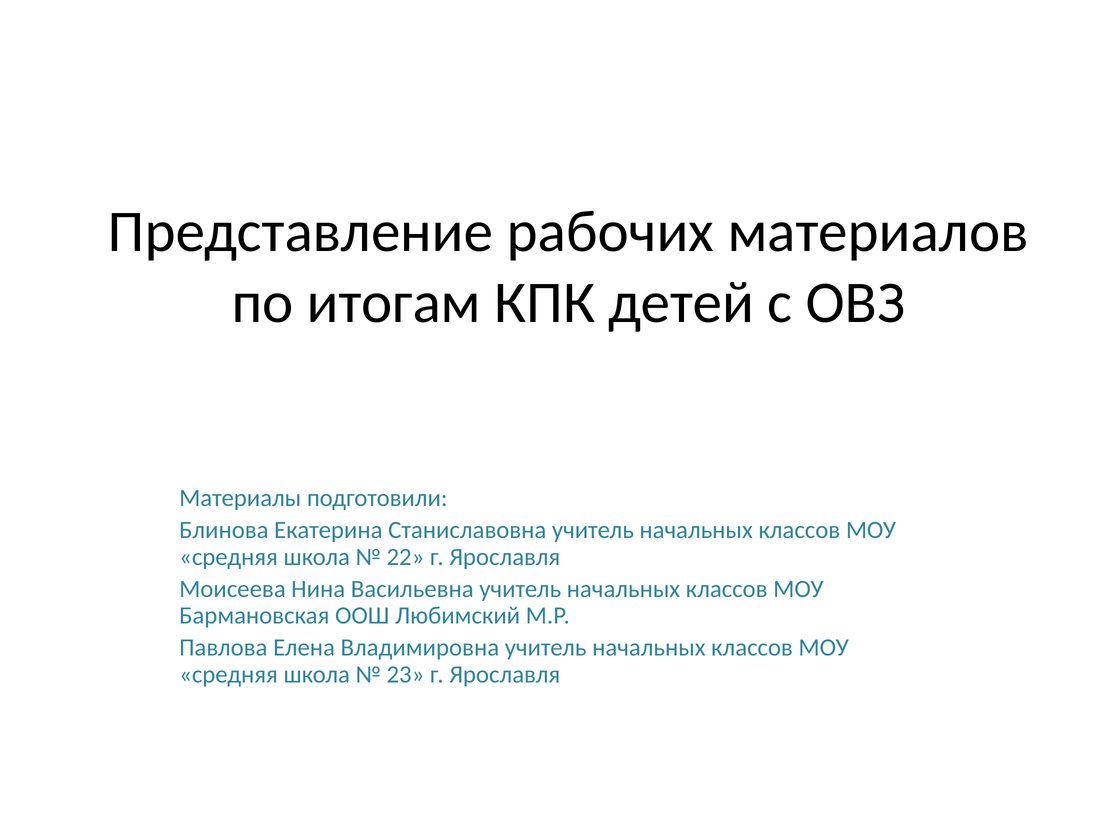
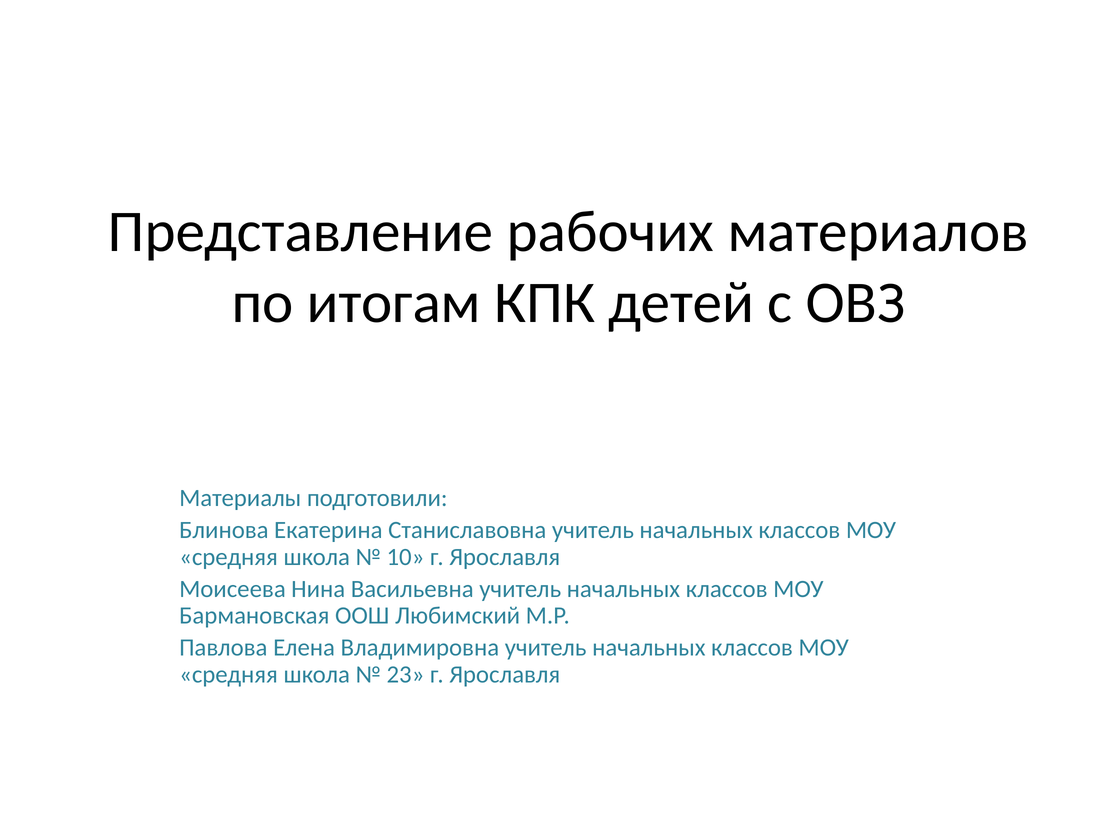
22: 22 -> 10 (405, 557)
